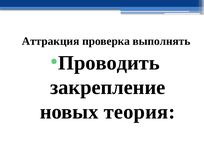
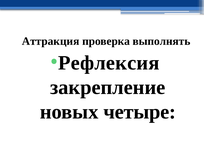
Проводить: Проводить -> Рефлексия (109, 63)
теория: теория -> четыре (140, 112)
